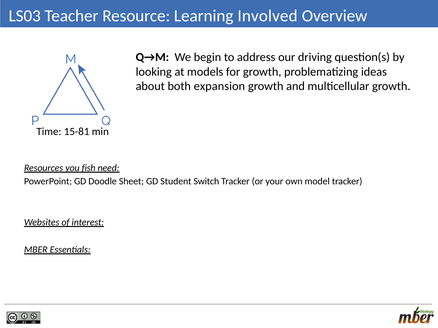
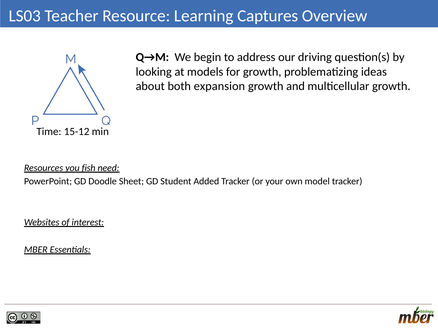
Involved: Involved -> Captures (268, 16)
15-81: 15-81 -> 15-12 (77, 132)
Switch: Switch -> Added (206, 182)
